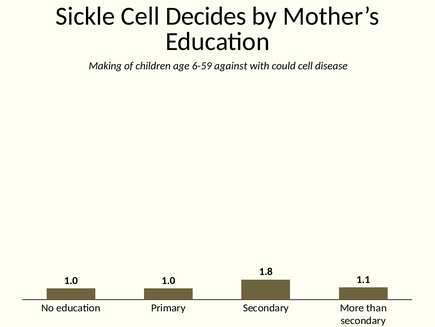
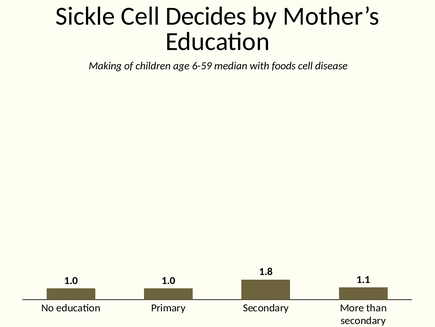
against: against -> median (231, 66)
could: could -> foods (284, 66)
